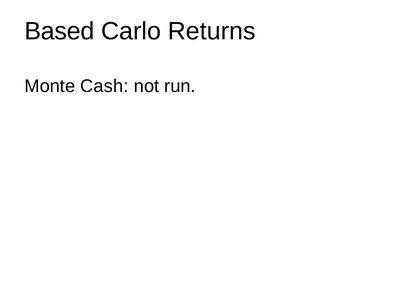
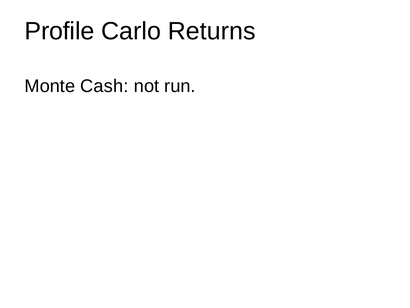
Based: Based -> Profile (59, 31)
